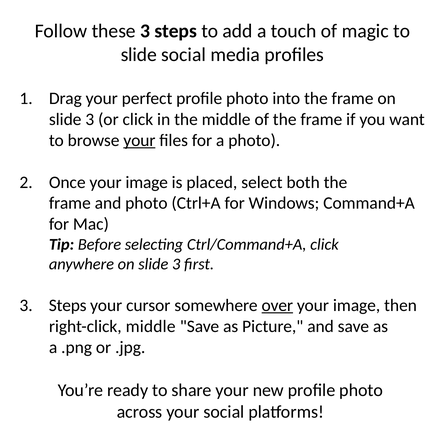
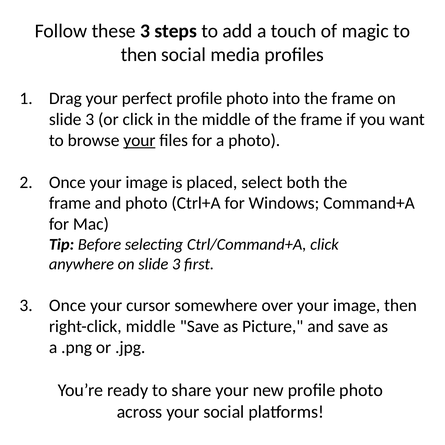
slide: slide -> then (139, 55)
Steps: Steps -> Once (68, 305)
over underline: present -> none (277, 305)
